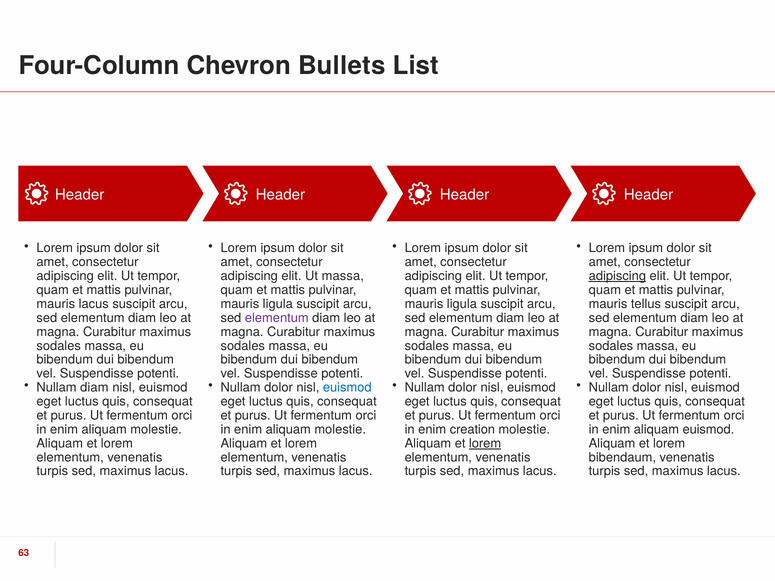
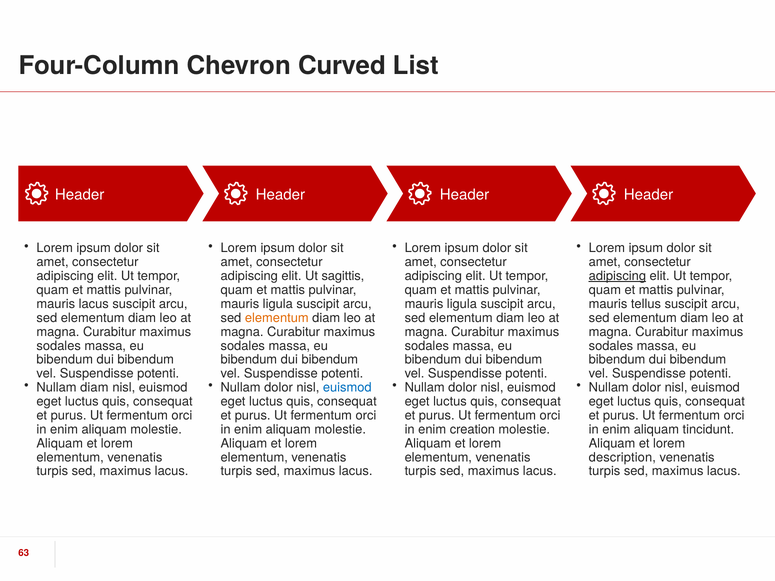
Bullets: Bullets -> Curved (342, 66)
Ut massa: massa -> sagittis (343, 276)
elementum colour: purple -> orange (277, 318)
aliquam euismod: euismod -> tincidunt (708, 430)
lorem underline: present -> none (485, 444)
bibendaum: bibendaum -> description (622, 457)
